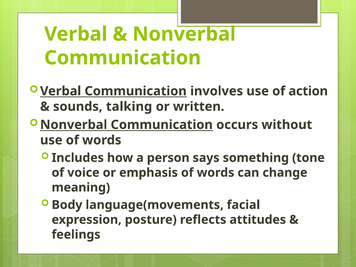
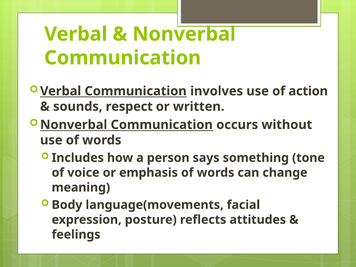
talking: talking -> respect (129, 107)
